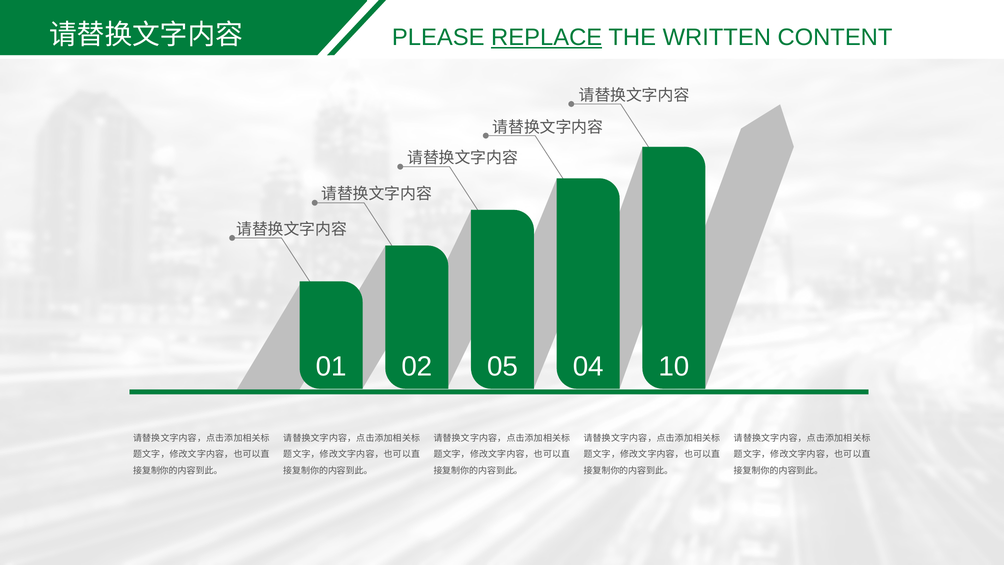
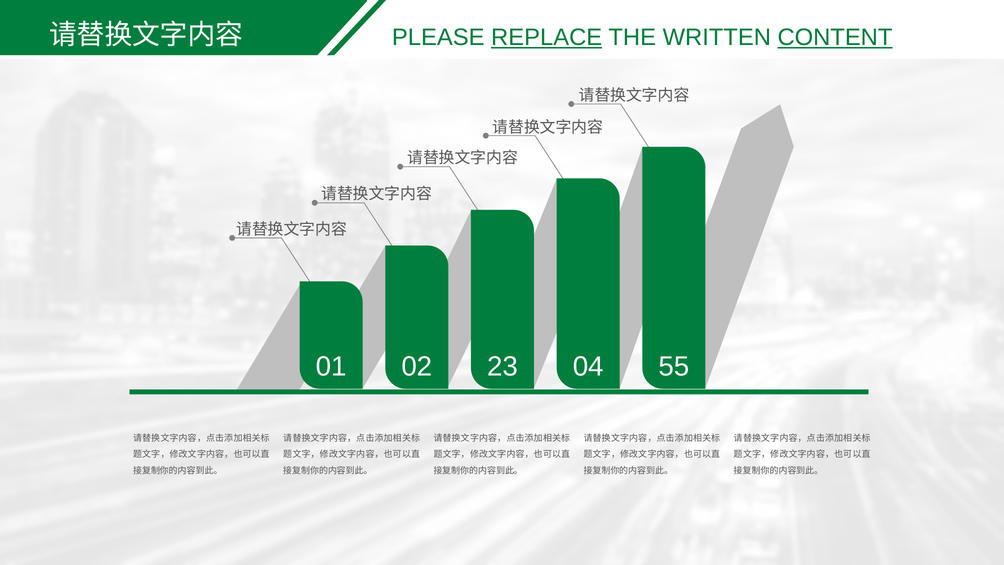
CONTENT underline: none -> present (835, 37)
05: 05 -> 23 (502, 367)
10: 10 -> 55 (674, 366)
